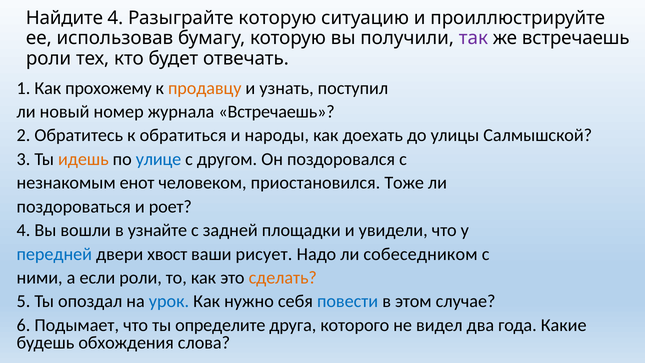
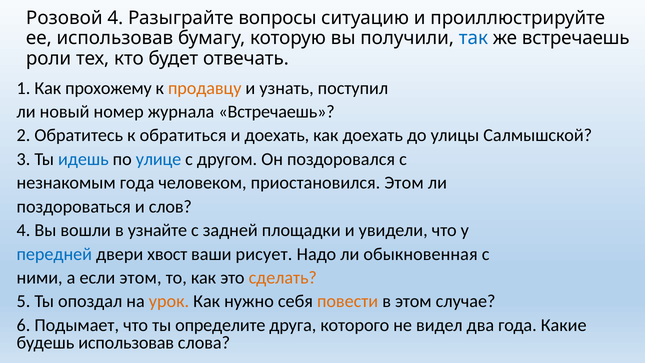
Найдите: Найдите -> Розовой (64, 18)
Разыграйте которую: которую -> вопросы (278, 18)
так colour: purple -> blue (473, 38)
и народы: народы -> доехать (277, 135)
идешь colour: orange -> blue (83, 159)
незнакомым енот: енот -> года (137, 183)
приостановился Тоже: Тоже -> Этом (404, 183)
роет: роет -> слов (170, 206)
собеседником: собеседником -> обыкновенная (421, 254)
если роли: роли -> этом (140, 278)
урок colour: blue -> orange (169, 301)
повести colour: blue -> orange (348, 301)
будешь обхождения: обхождения -> использовав (126, 343)
